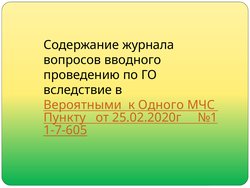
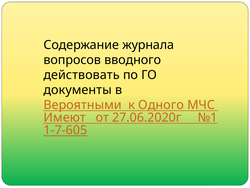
проведению: проведению -> действовать (82, 75)
вследствие: вследствие -> документы (78, 90)
Пункту: Пункту -> Имеют (65, 117)
25.02.2020г: 25.02.2020г -> 27.06.2020г (147, 117)
